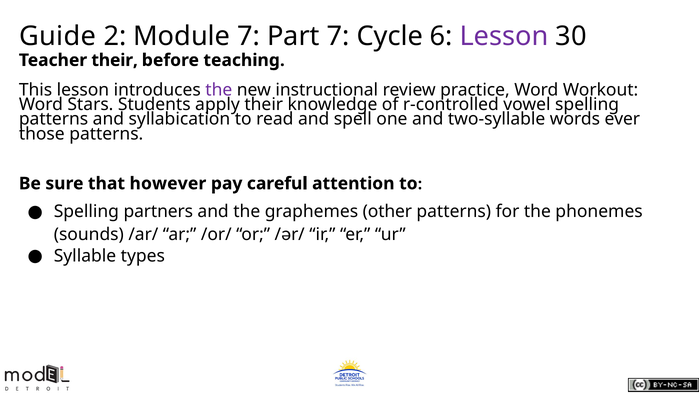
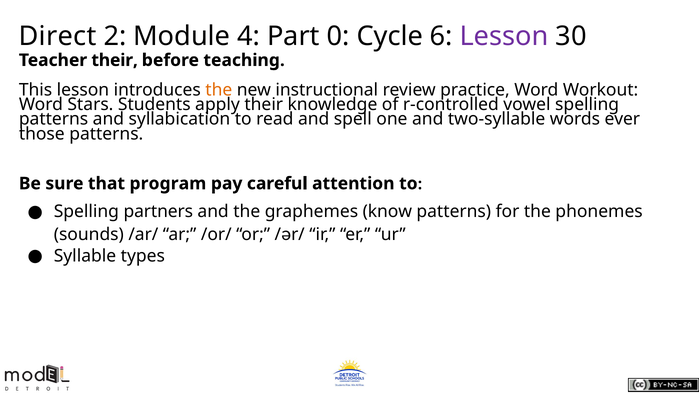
Guide: Guide -> Direct (58, 36)
Module 7: 7 -> 4 (249, 36)
Part 7: 7 -> 0 (338, 36)
the colour: purple -> orange (219, 90)
however: however -> program (168, 184)
other: other -> know (387, 212)
